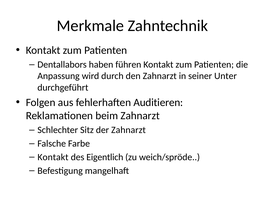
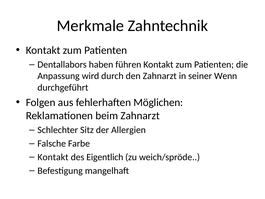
Unter: Unter -> Wenn (226, 76)
Auditieren: Auditieren -> Möglichen (158, 102)
der Zahnarzt: Zahnarzt -> Allergien (129, 130)
